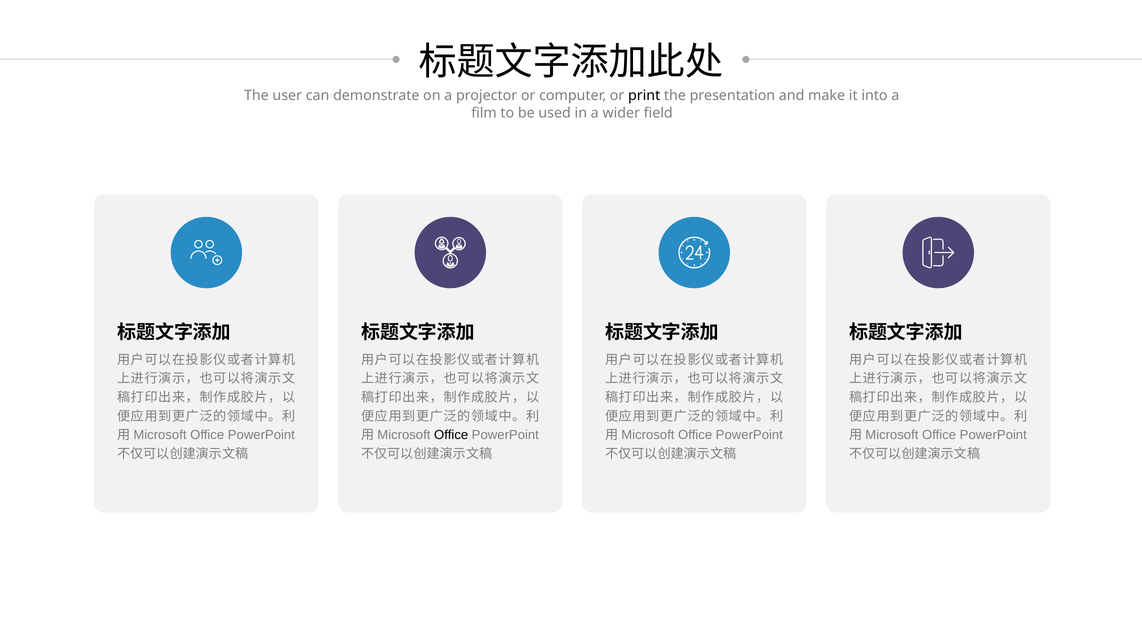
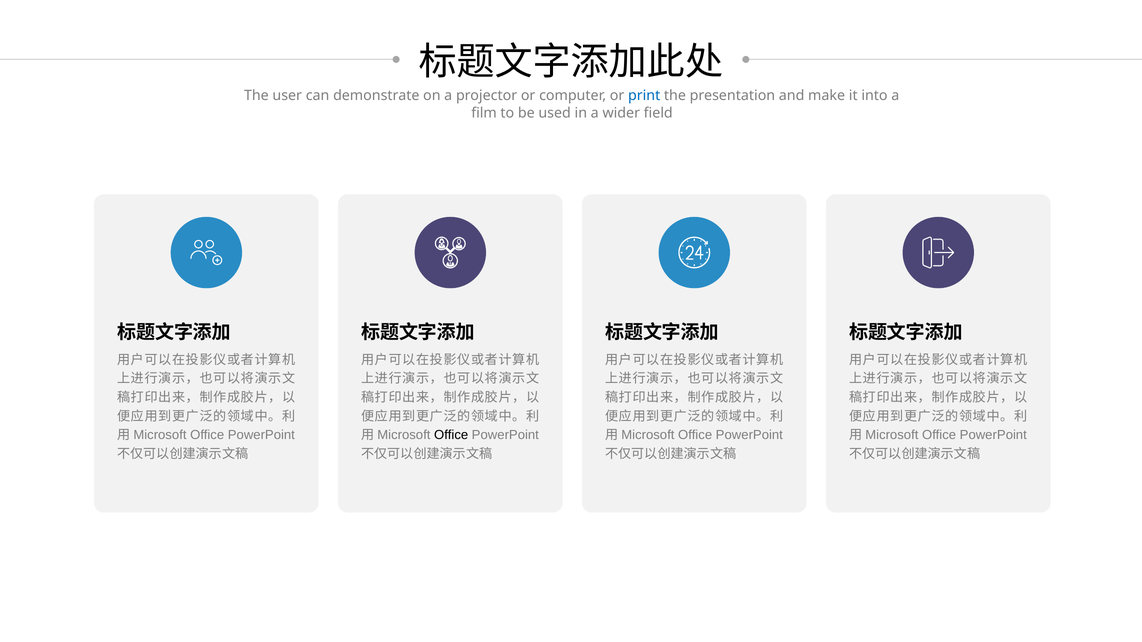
print colour: black -> blue (644, 96)
